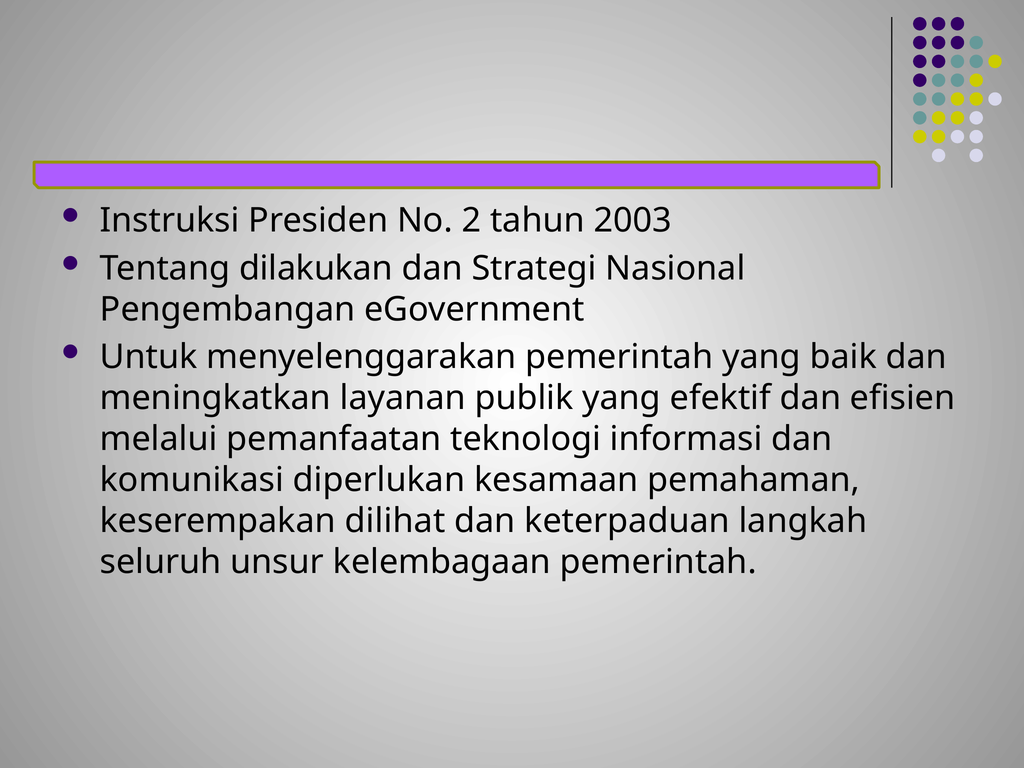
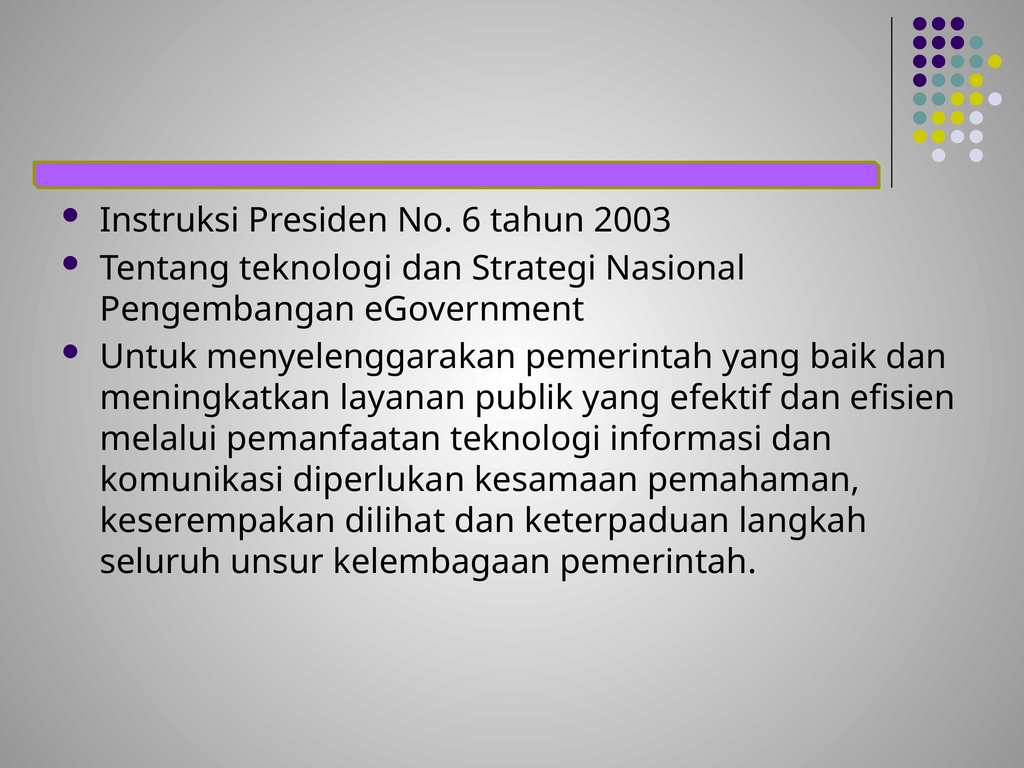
2: 2 -> 6 (471, 221)
Tentang dilakukan: dilakukan -> teknologi (316, 268)
